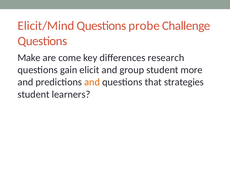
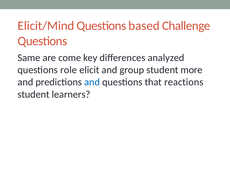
probe: probe -> based (144, 26)
Make: Make -> Same (29, 58)
research: research -> analyzed (166, 58)
gain: gain -> role (69, 70)
and colour: orange -> blue (92, 82)
strategies: strategies -> reactions (184, 82)
